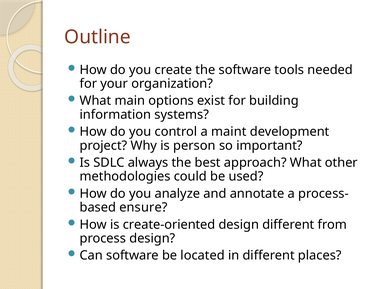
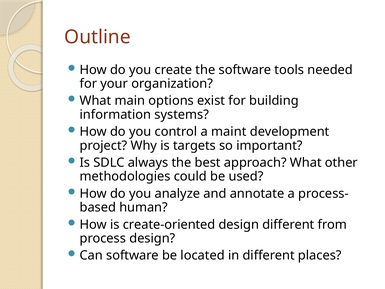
person: person -> targets (194, 145)
ensure: ensure -> human (143, 207)
